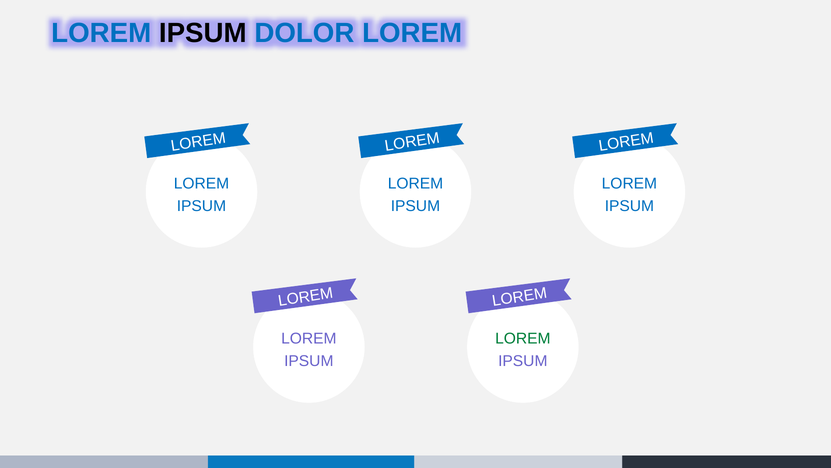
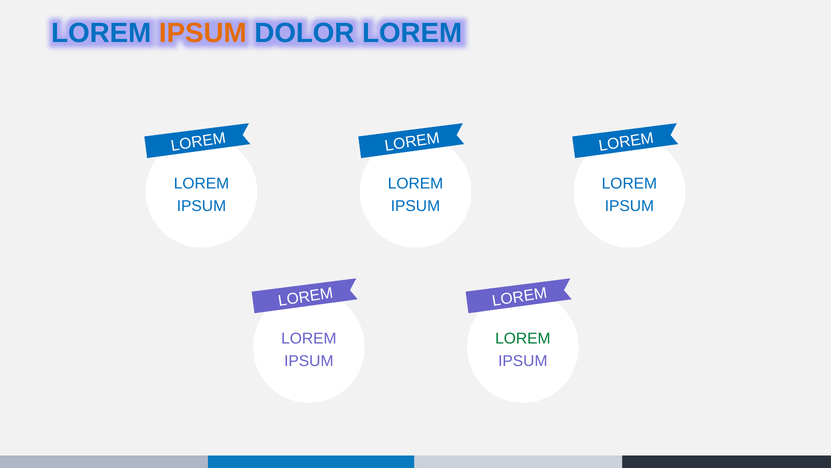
IPSUM colour: black -> orange (203, 33)
